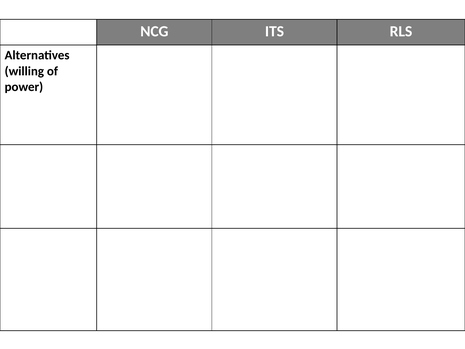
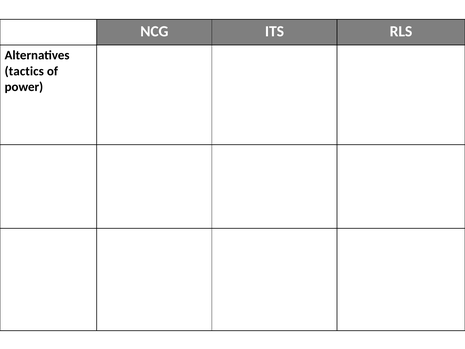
willing: willing -> tactics (24, 71)
